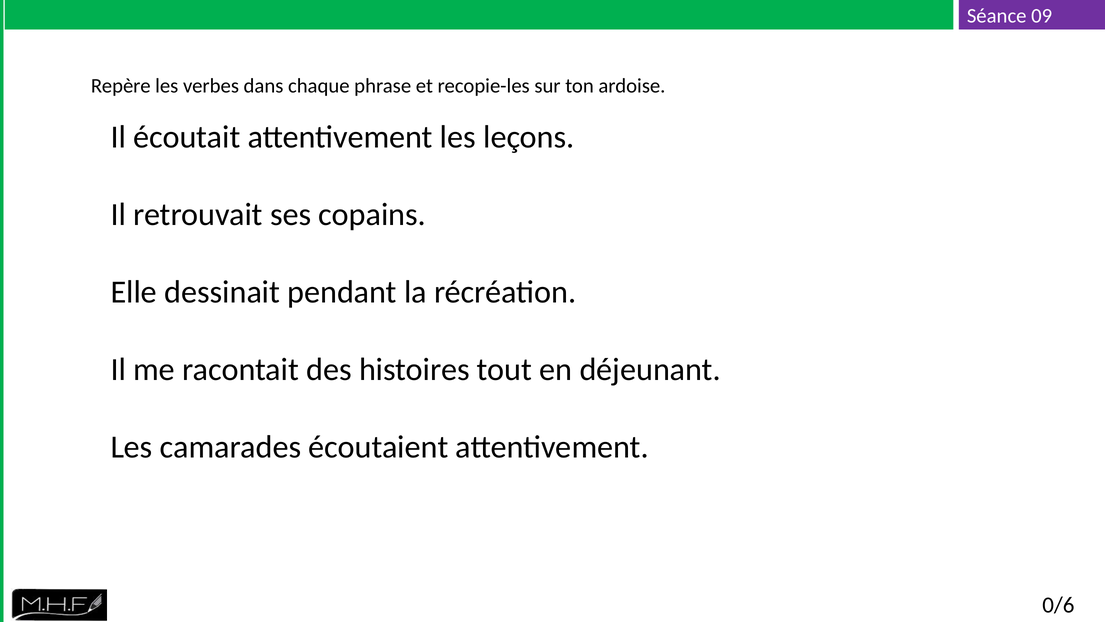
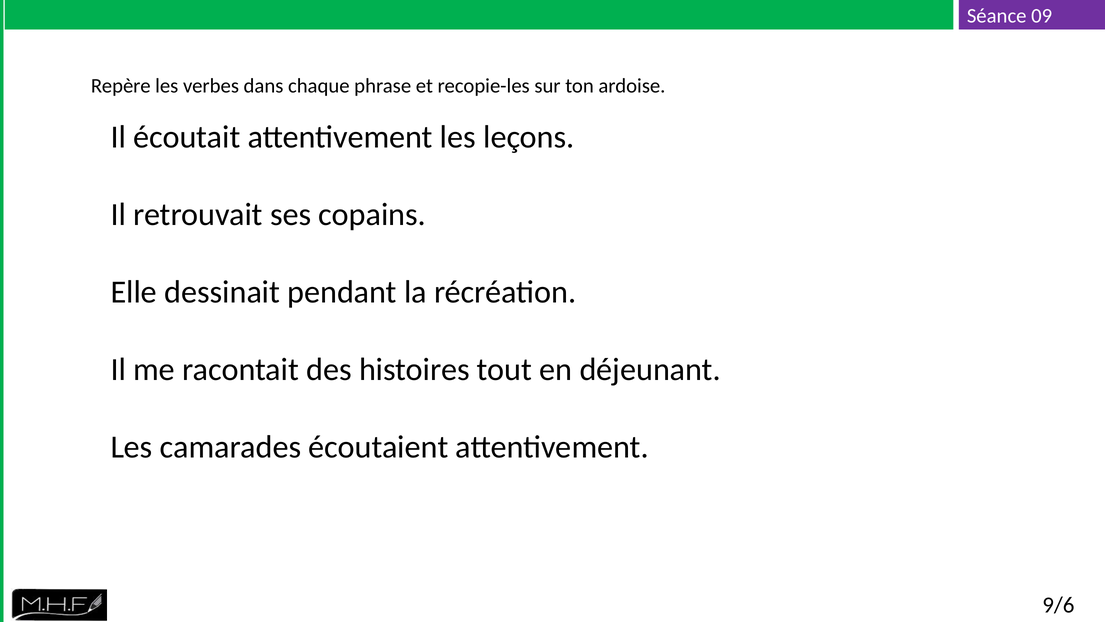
0/6: 0/6 -> 9/6 (1058, 605)
